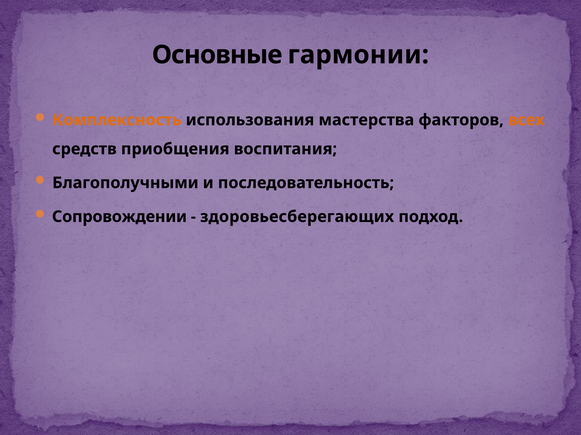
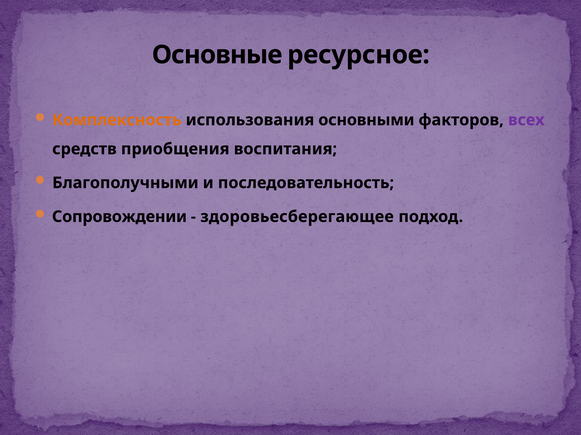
гармонии: гармонии -> ресурсное (358, 55)
мастерства: мастерства -> основными (366, 120)
всех colour: orange -> purple (526, 120)
здоровьесберегающих: здоровьесберегающих -> здоровьесберегающее (297, 217)
